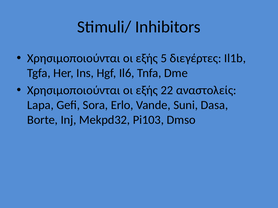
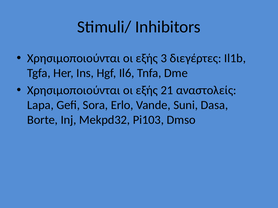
5: 5 -> 3 (164, 58)
22: 22 -> 21 (167, 90)
